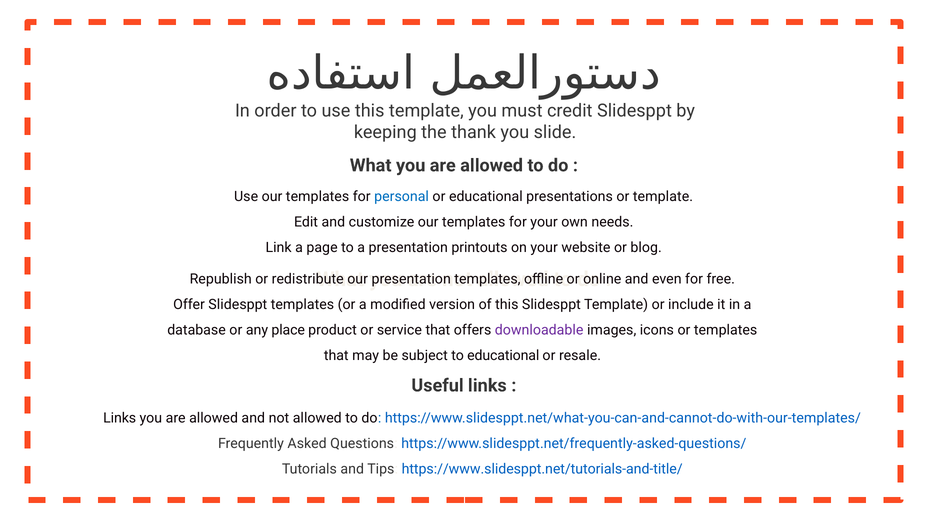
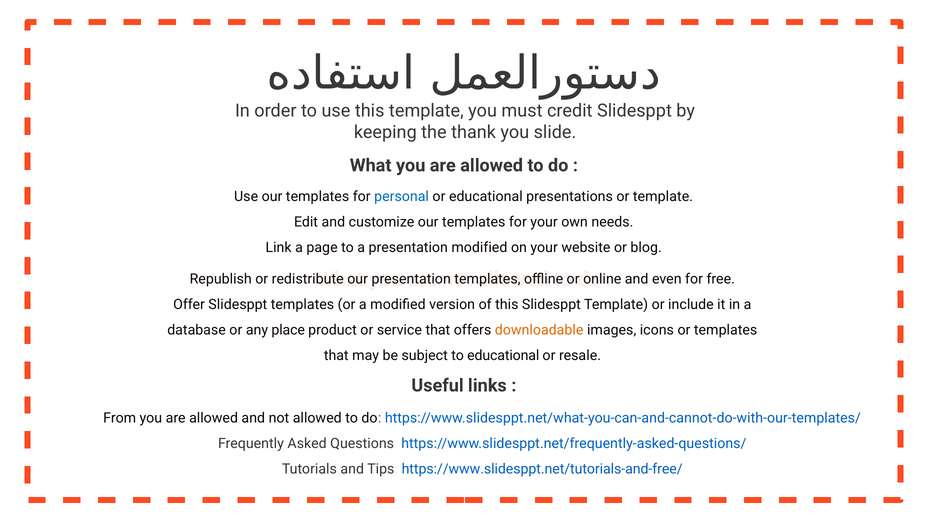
presentation printouts: printouts -> modified (479, 248)
downloadable colour: purple -> orange (539, 330)
Links: Links -> From (120, 418)
https://www.slidesppt.net/tutorials-and-title/: https://www.slidesppt.net/tutorials-and-title/ -> https://www.slidesppt.net/tutorials-and-free/ (542, 469)
